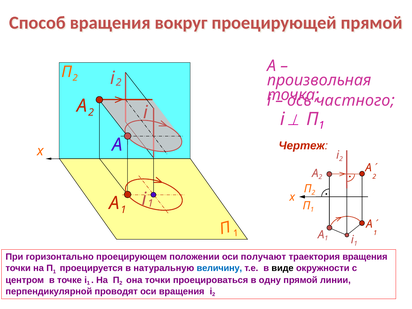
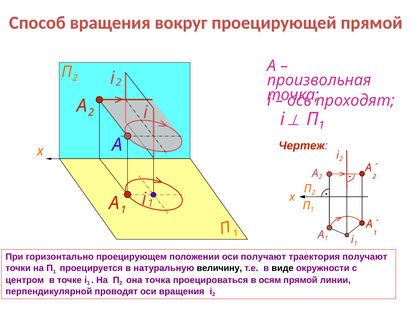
частного: частного -> проходят (355, 100)
траектория вращения: вращения -> получают (365, 257)
величину colour: blue -> black (219, 268)
она точки: точки -> точка (158, 280)
одну: одну -> осям (270, 280)
